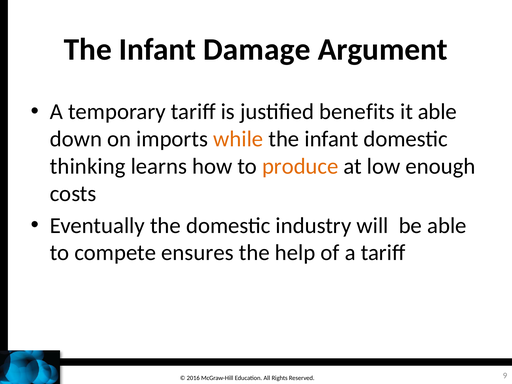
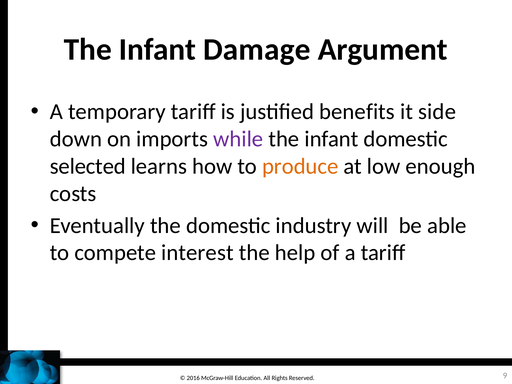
it able: able -> side (437, 112)
while colour: orange -> purple (238, 139)
thinking: thinking -> selected (88, 166)
ensures: ensures -> interest (197, 253)
